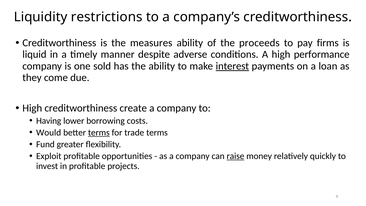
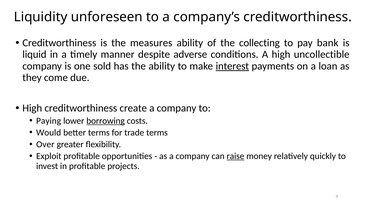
restrictions: restrictions -> unforeseen (107, 17)
proceeds: proceeds -> collecting (259, 43)
firms: firms -> bank (328, 43)
performance: performance -> uncollectible (322, 54)
Having: Having -> Paying (49, 121)
borrowing underline: none -> present (106, 121)
terms underline: present -> none (99, 132)
Fund: Fund -> Over (45, 144)
